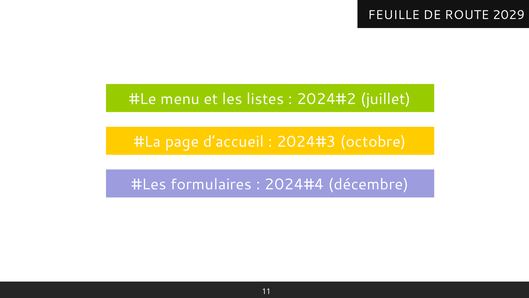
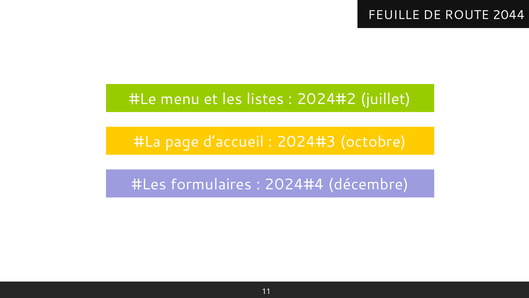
2029: 2029 -> 2044 (509, 15)
